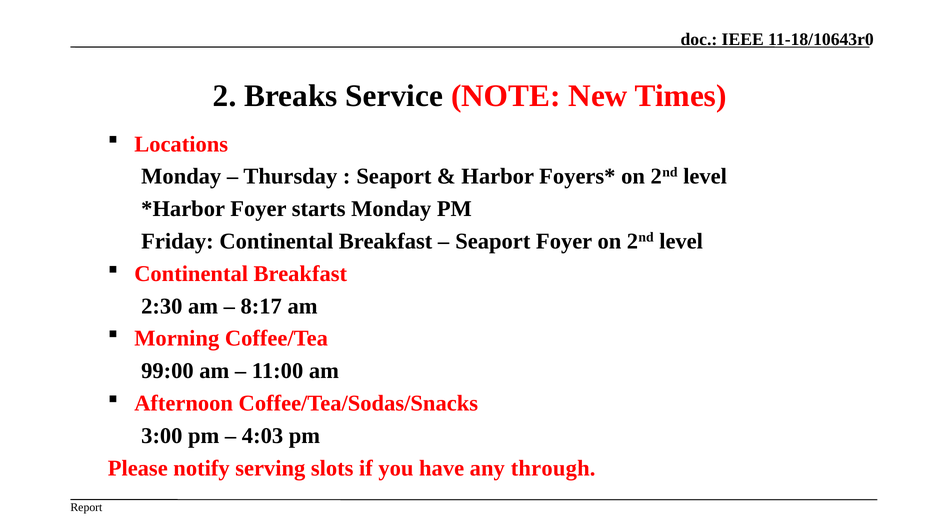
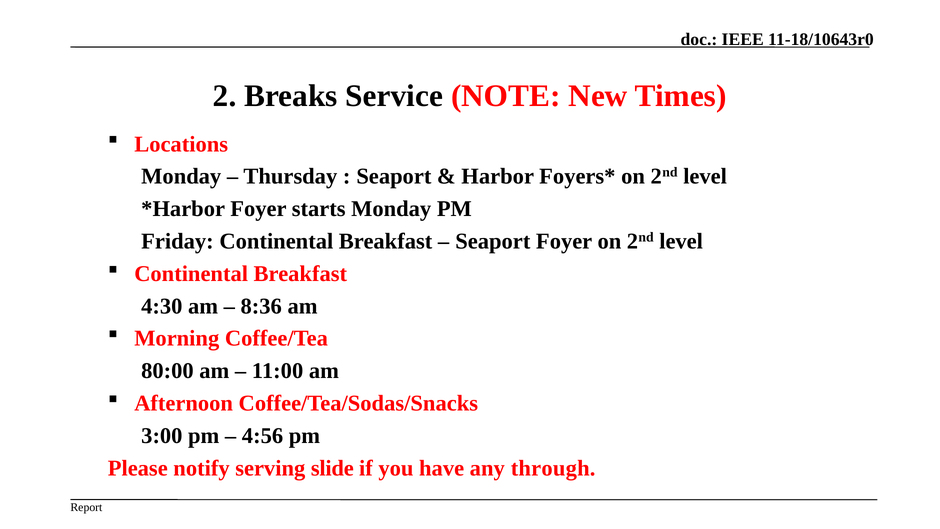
2:30: 2:30 -> 4:30 (162, 306)
8:17: 8:17 -> 8:36 (261, 306)
99:00: 99:00 -> 80:00 (167, 371)
4:03: 4:03 -> 4:56 (263, 436)
slots: slots -> slide (332, 468)
